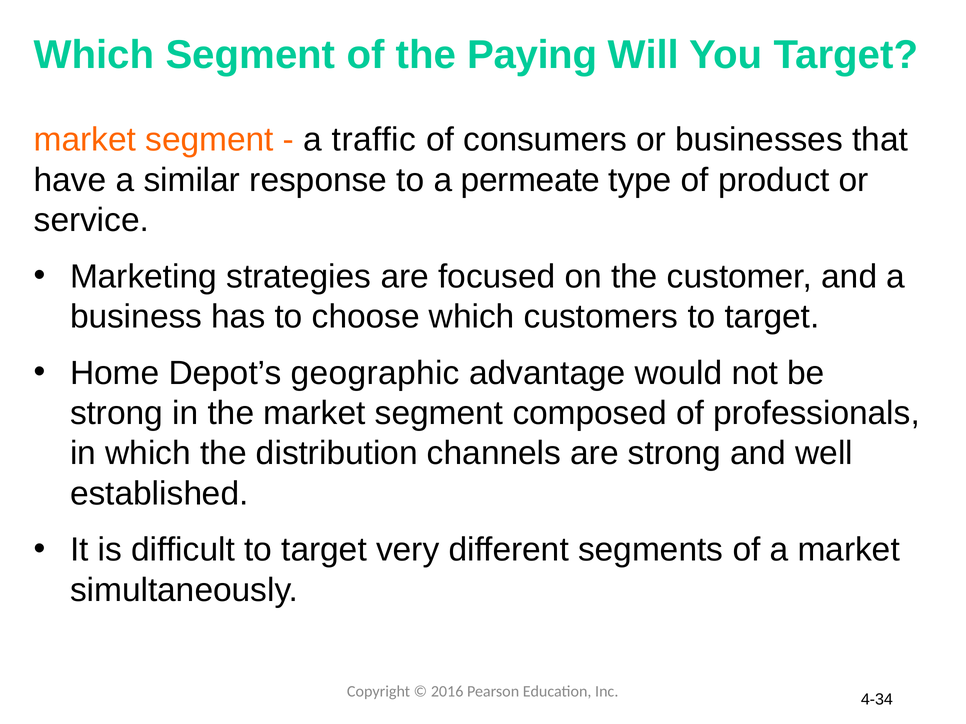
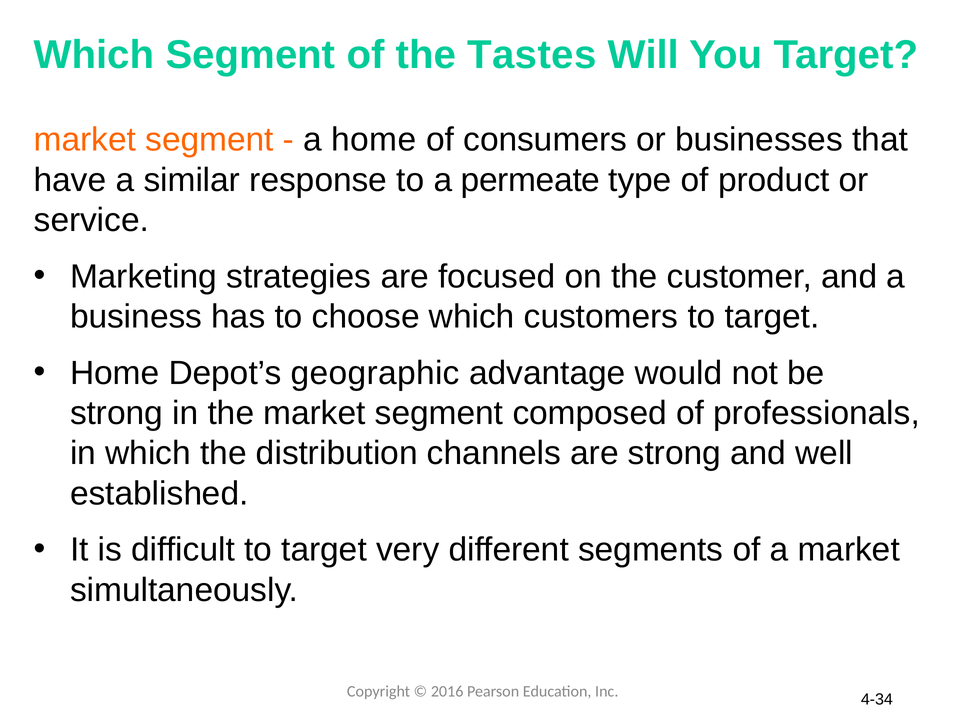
Paying: Paying -> Tastes (532, 55)
a traffic: traffic -> home (374, 140)
